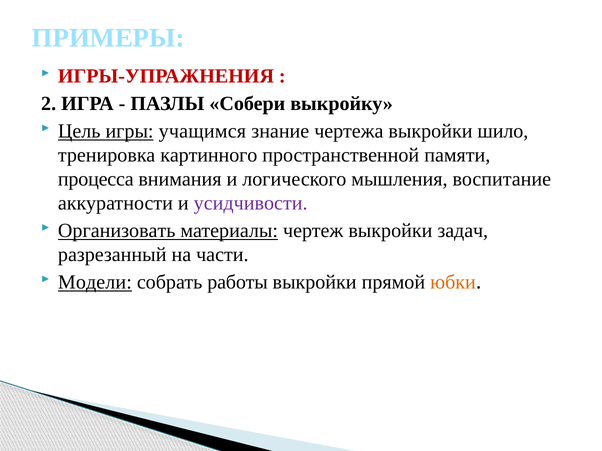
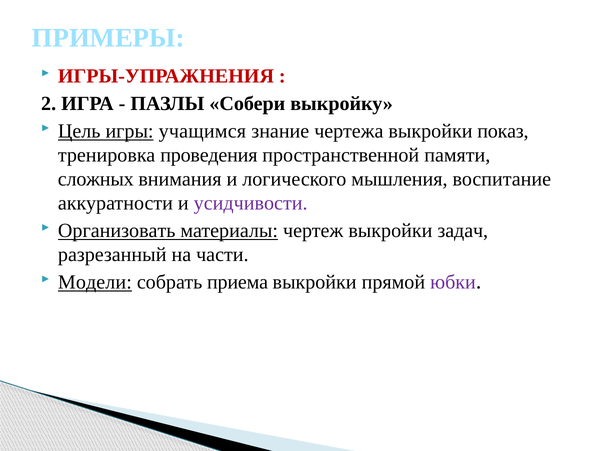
шило: шило -> показ (503, 131)
картинного: картинного -> проведения (209, 155)
процесса: процесса -> сложных (96, 179)
работы: работы -> приема (238, 282)
юбки colour: orange -> purple (453, 282)
